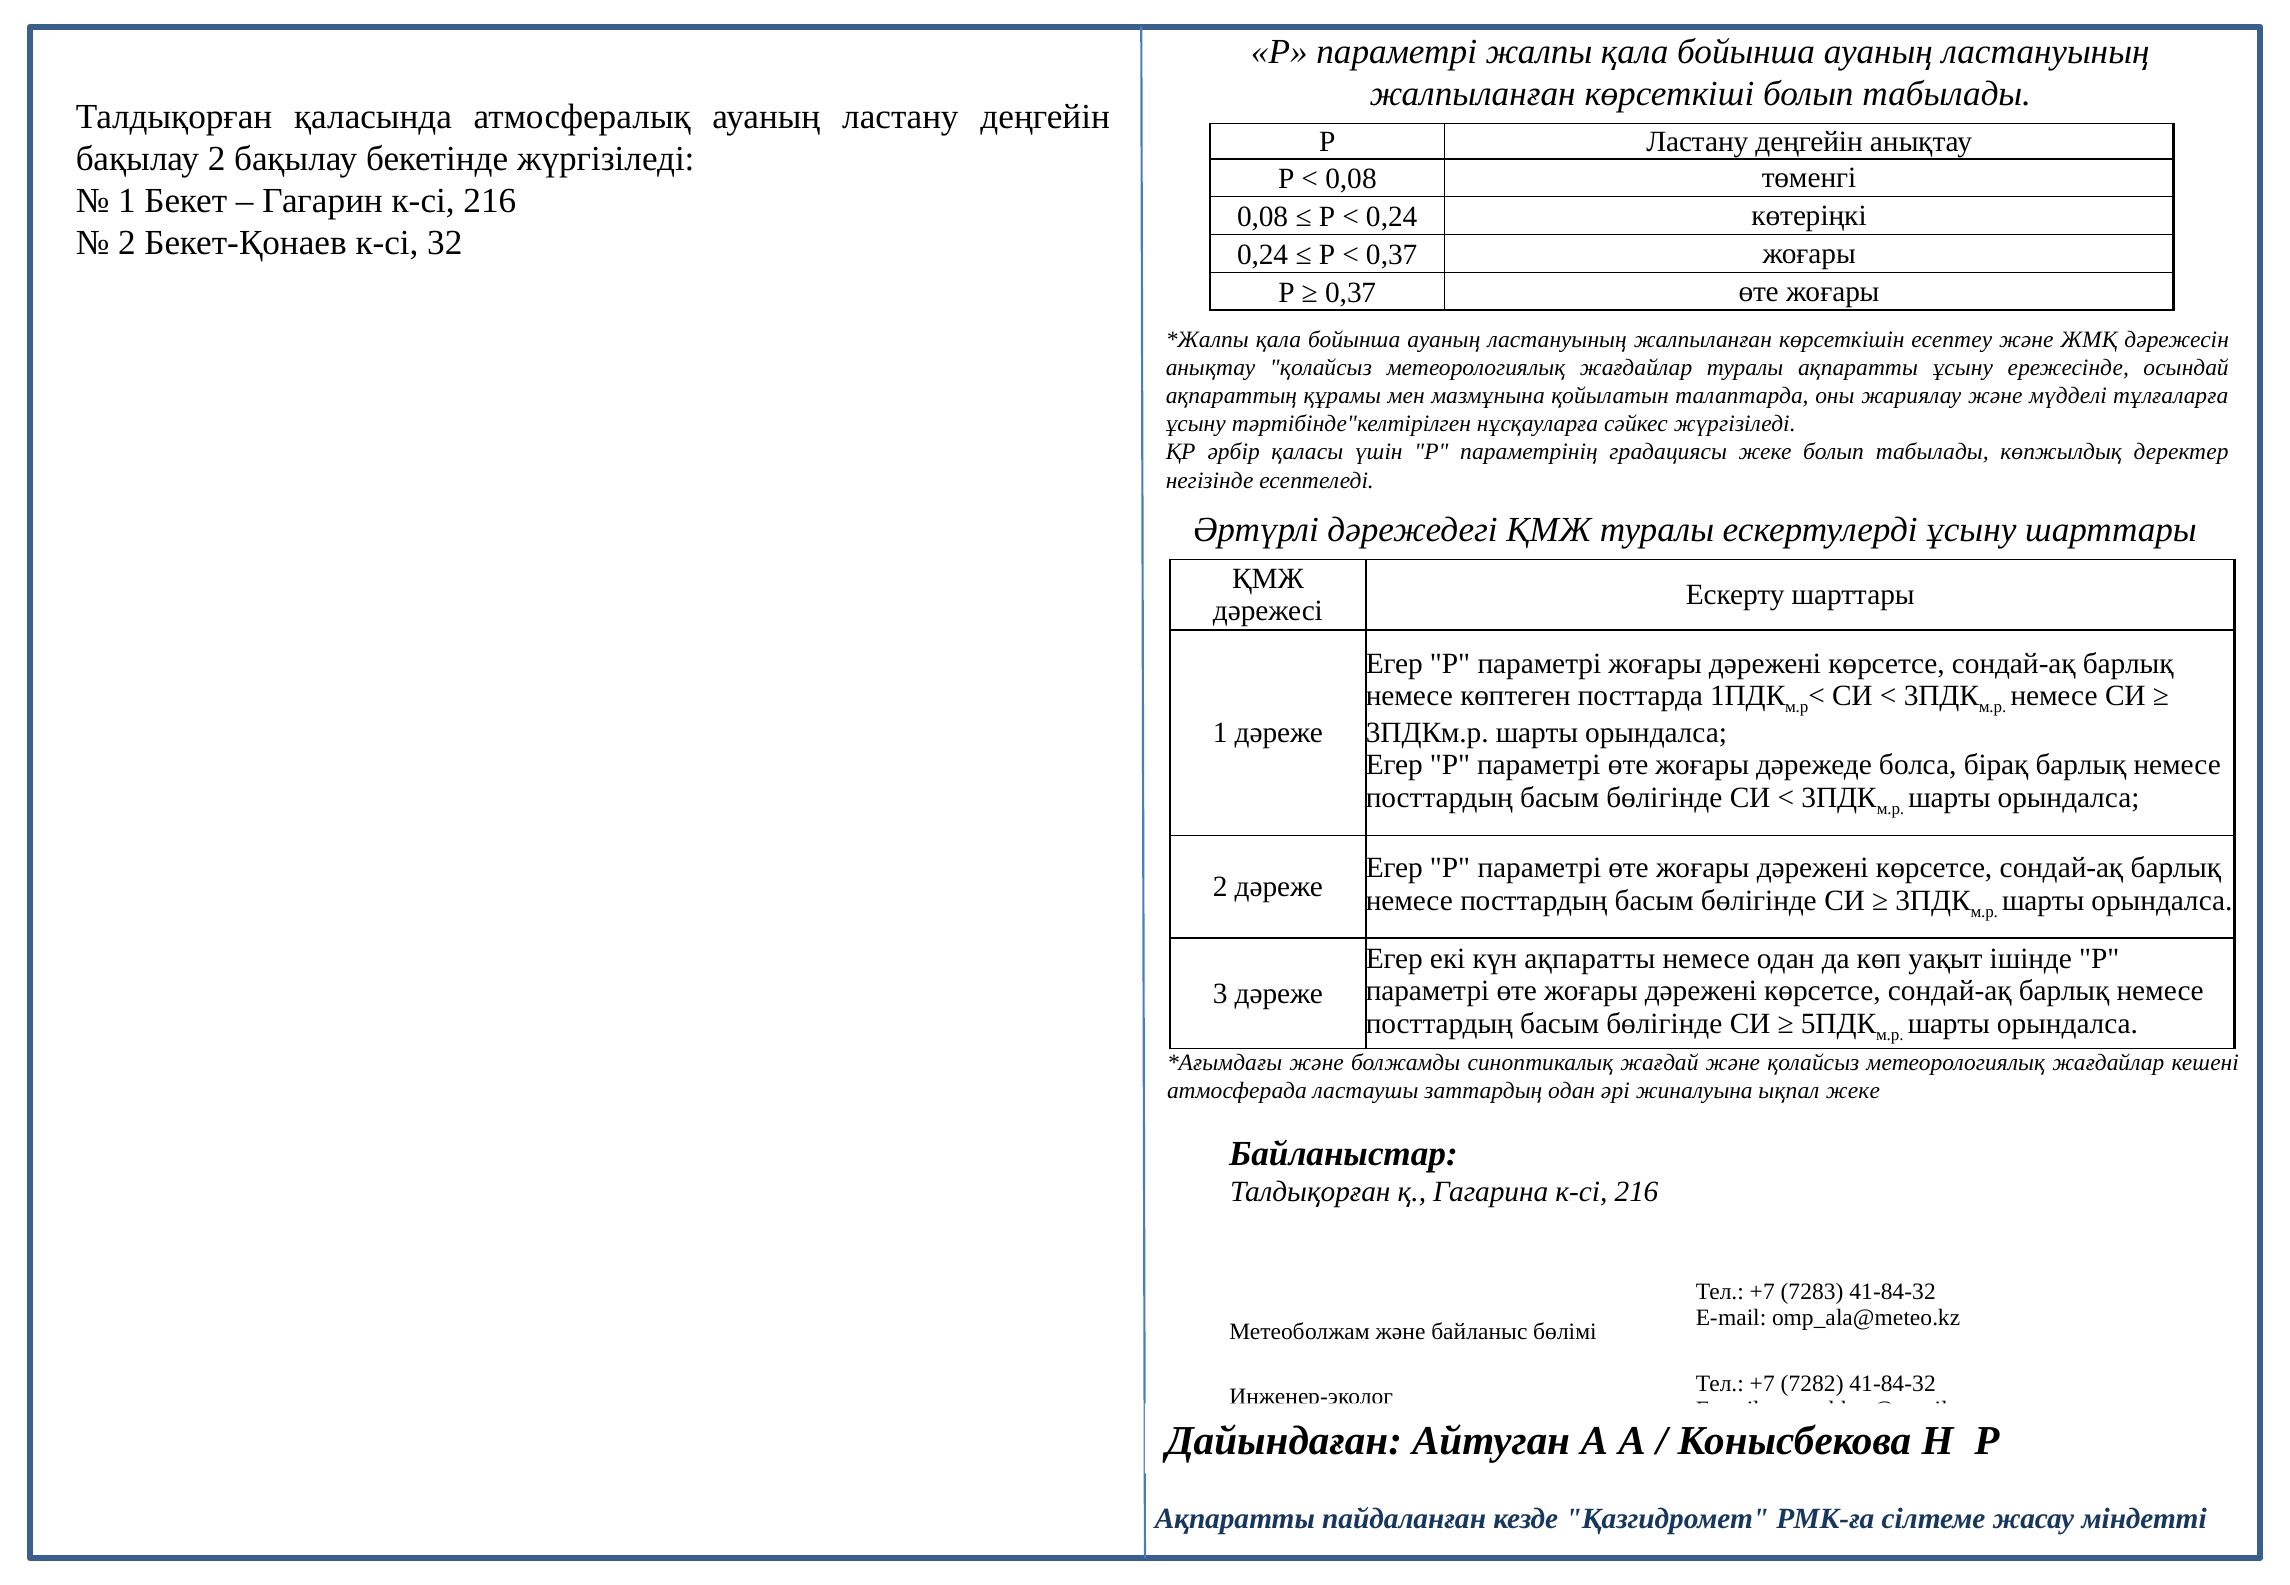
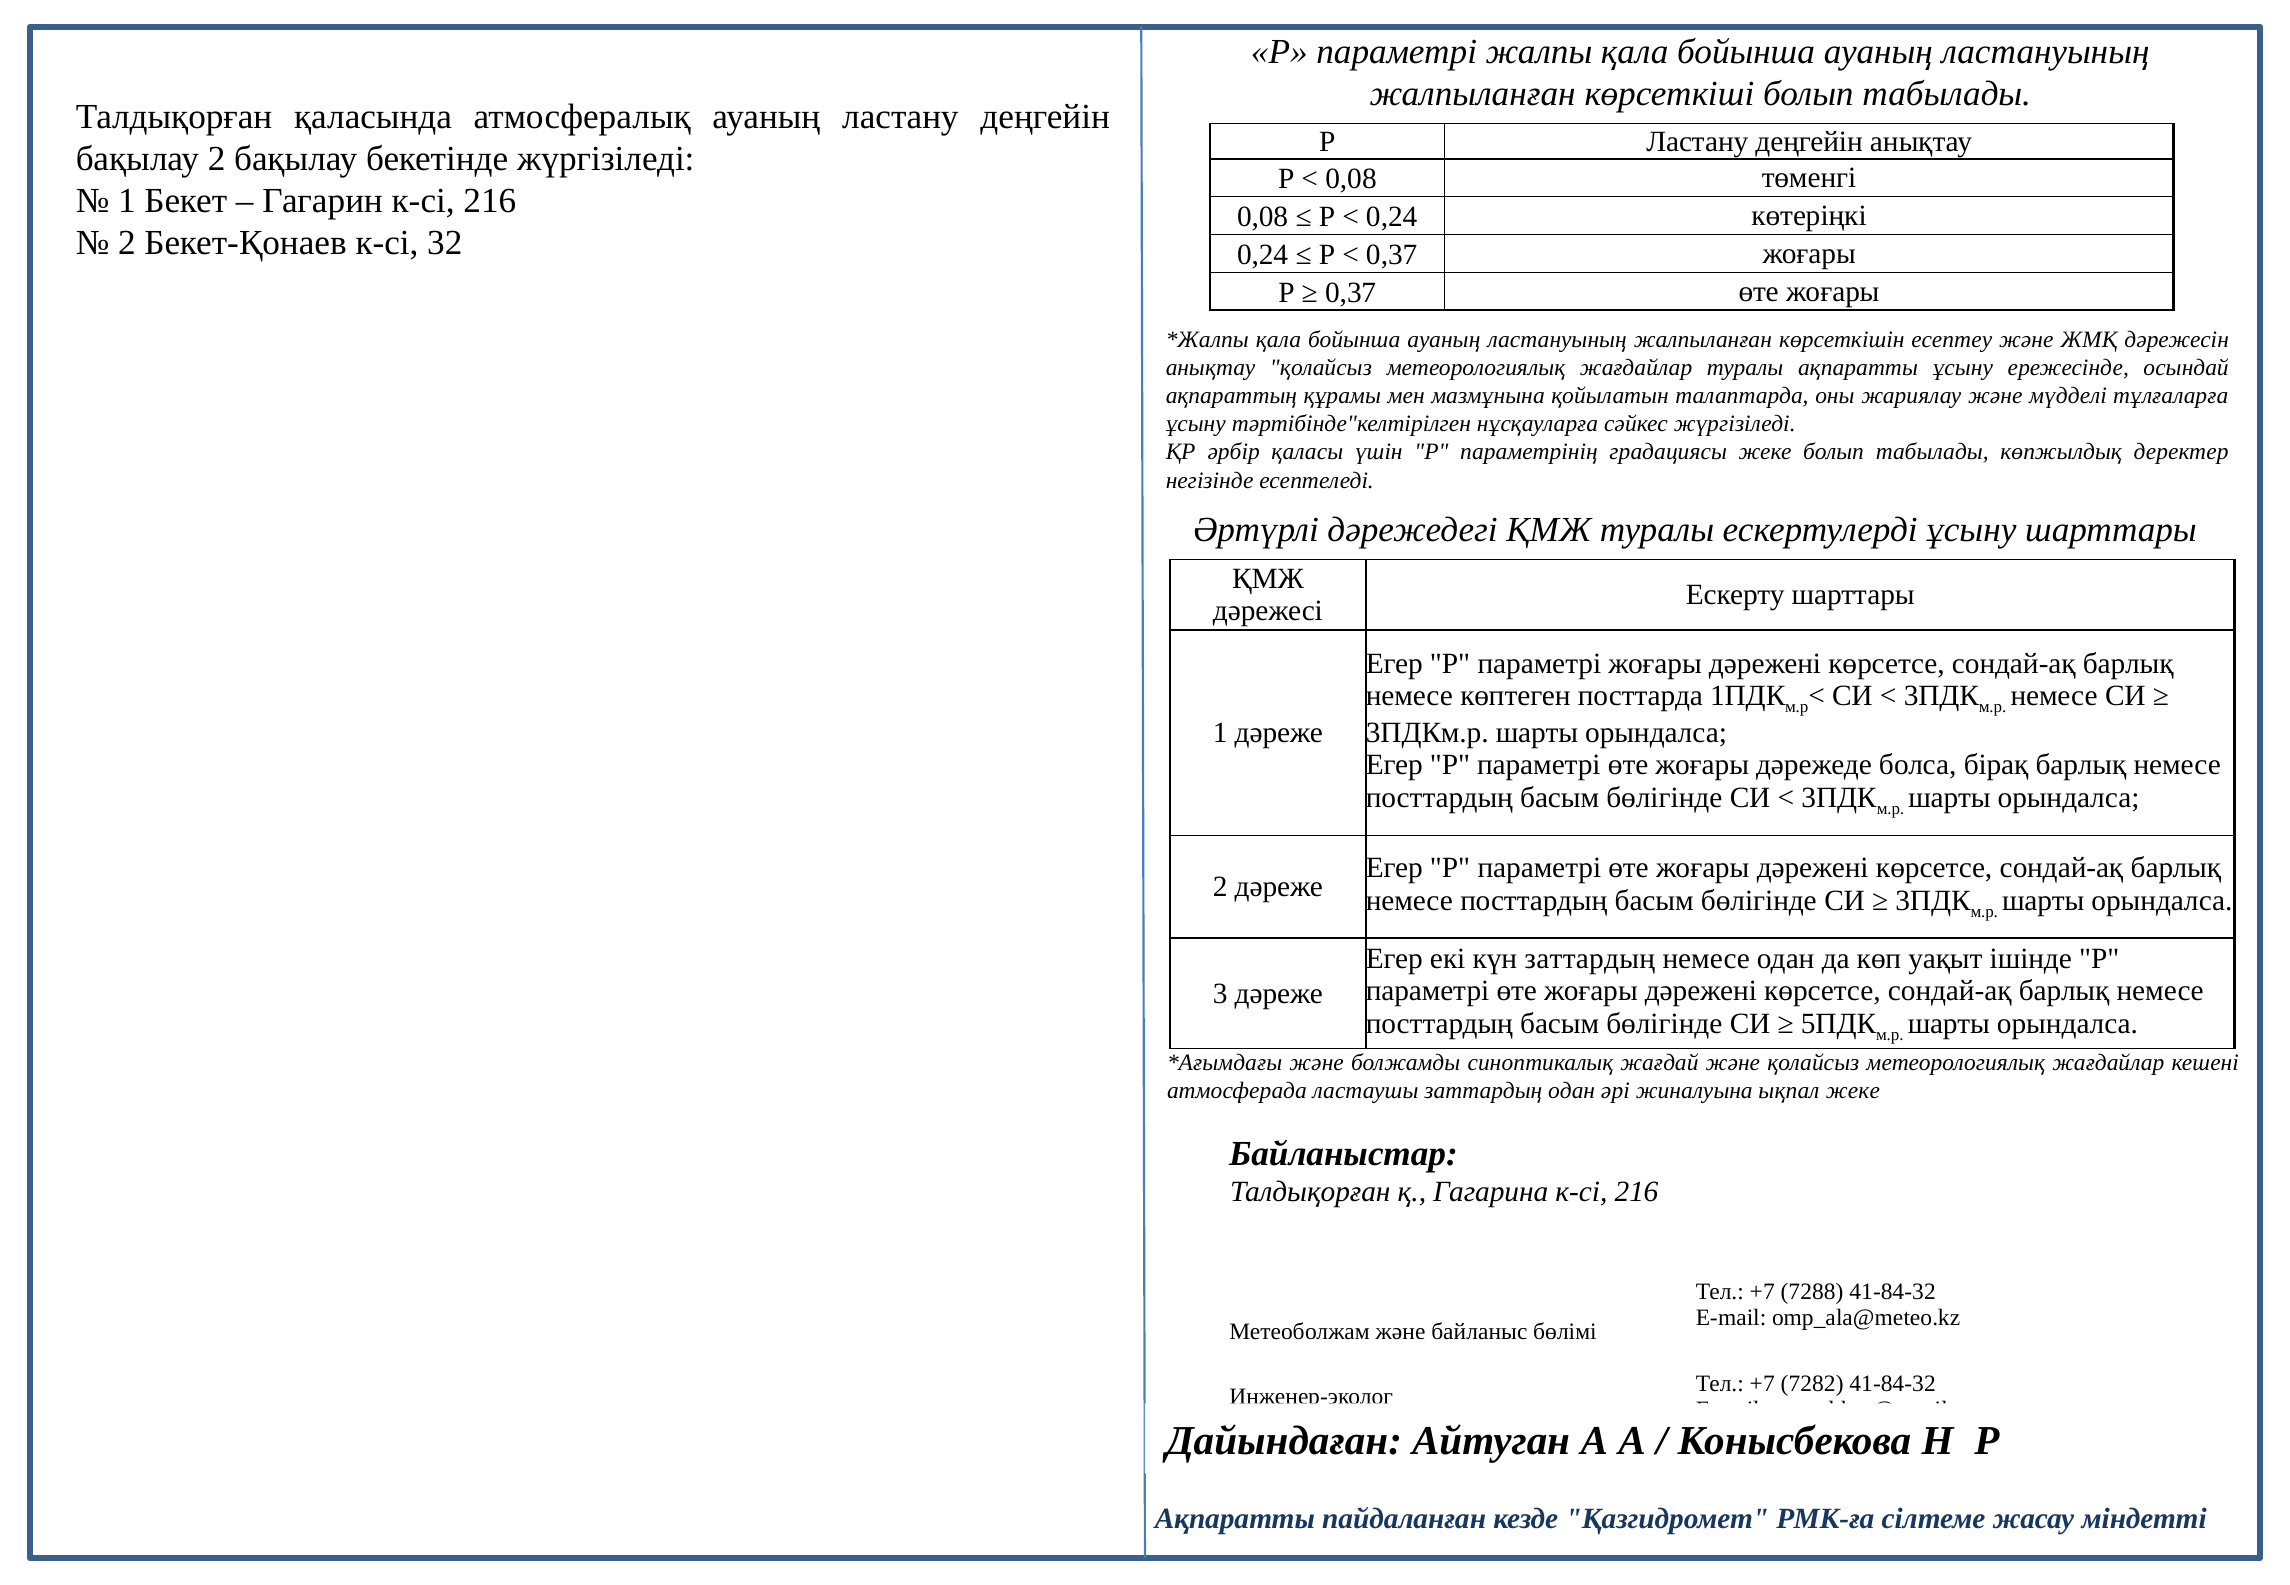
күн ақпаратты: ақпаратты -> заттардың (1590, 959)
7283: 7283 -> 7288 (1812, 1293)
